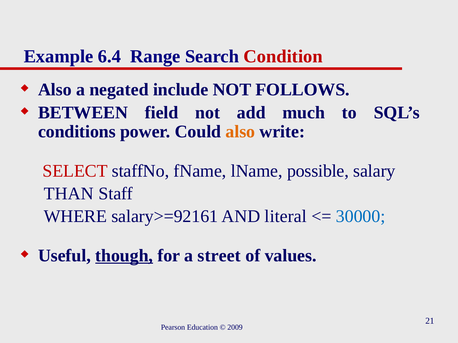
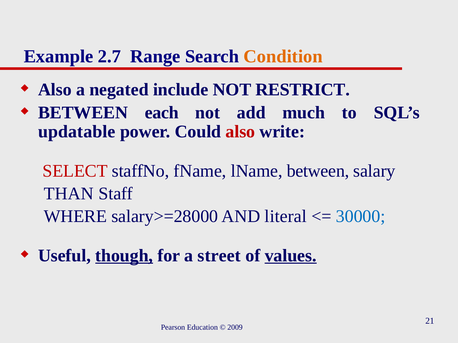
6.4: 6.4 -> 2.7 (109, 57)
Condition colour: red -> orange (283, 57)
FOLLOWS: FOLLOWS -> RESTRICT (303, 90)
field: field -> each (162, 113)
conditions: conditions -> updatable (77, 132)
also colour: orange -> red (240, 132)
lName possible: possible -> between (318, 171)
salary>=92161: salary>=92161 -> salary>=28000 (165, 217)
values underline: none -> present (291, 256)
